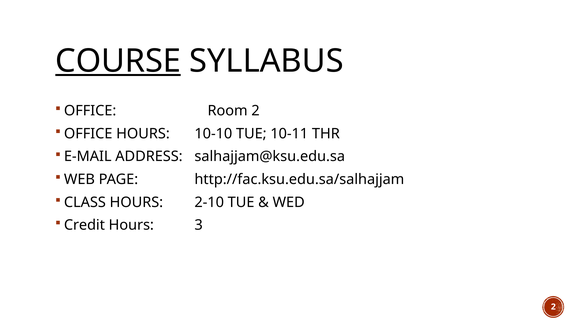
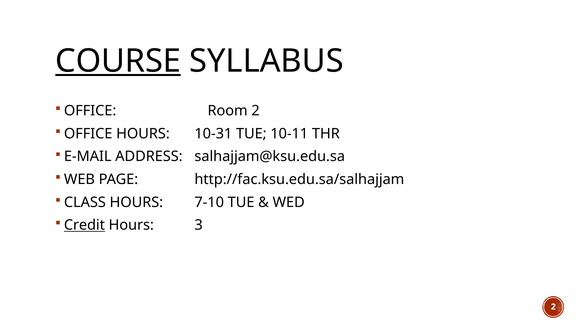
10-10: 10-10 -> 10-31 (213, 134)
2-10: 2-10 -> 7-10 (209, 202)
Credit underline: none -> present (84, 225)
